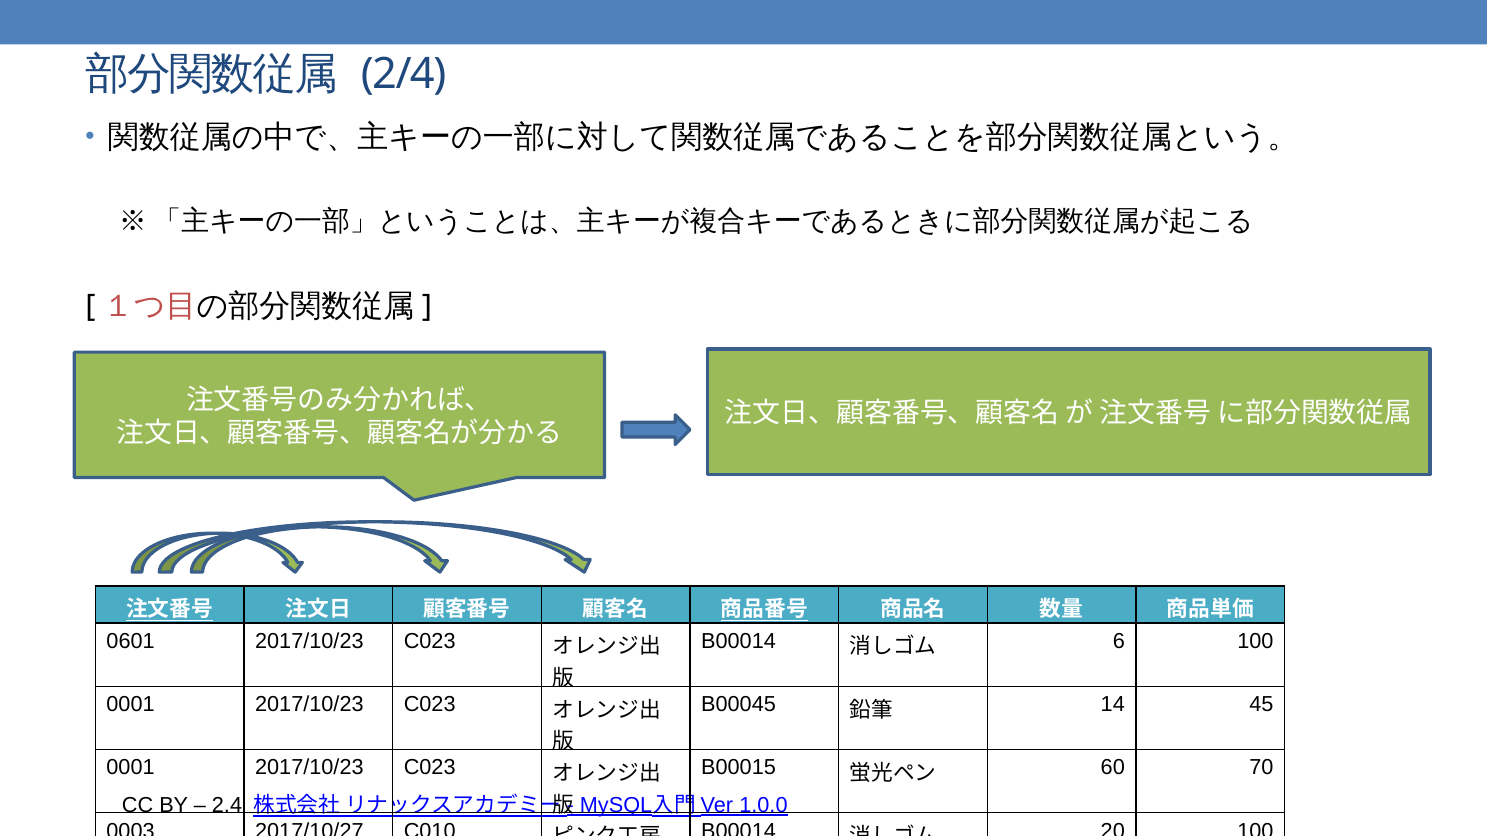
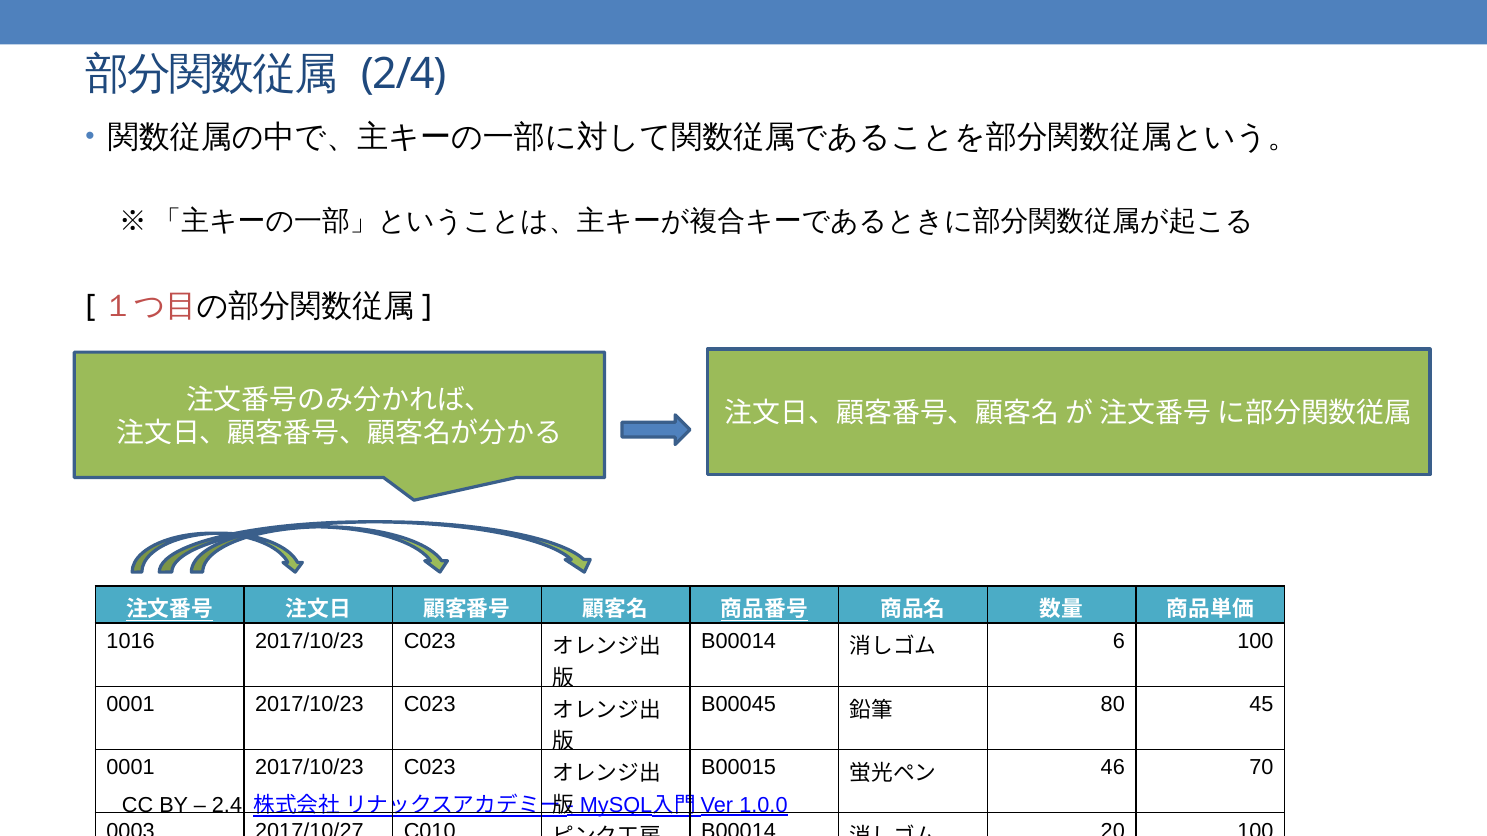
0601: 0601 -> 1016 (131, 642)
14: 14 -> 80 (1113, 705)
60: 60 -> 46 (1113, 768)
